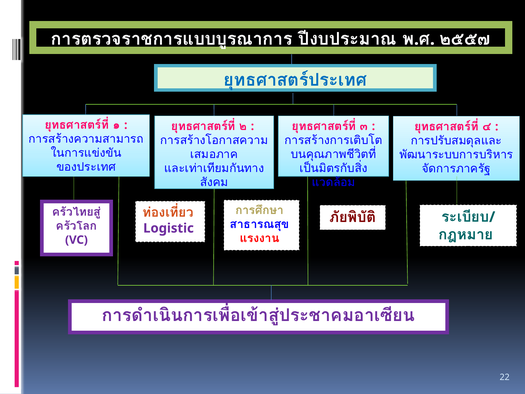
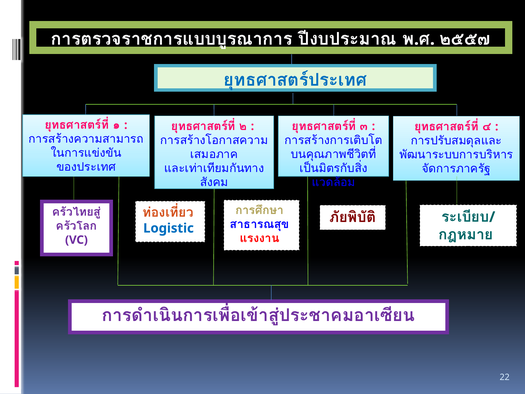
Logistic colour: purple -> blue (168, 228)
